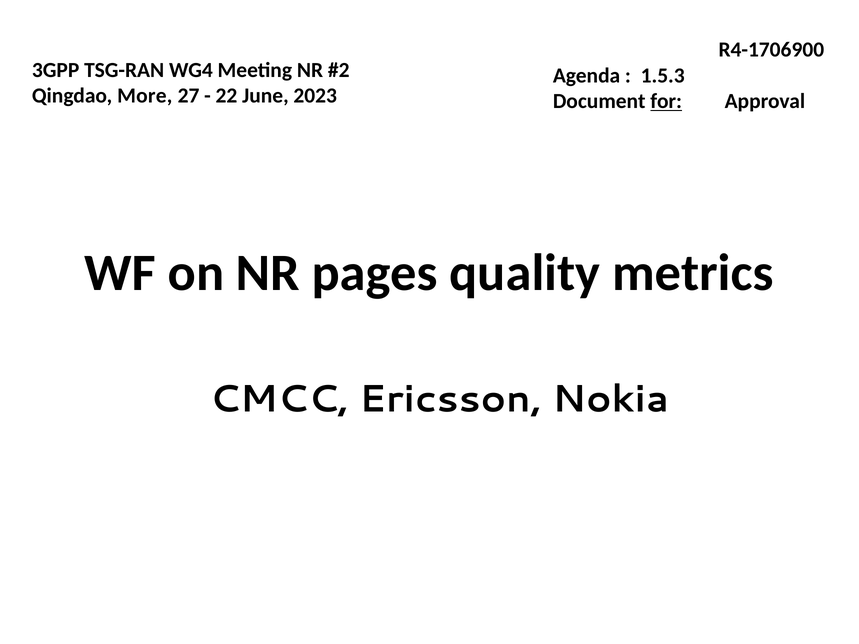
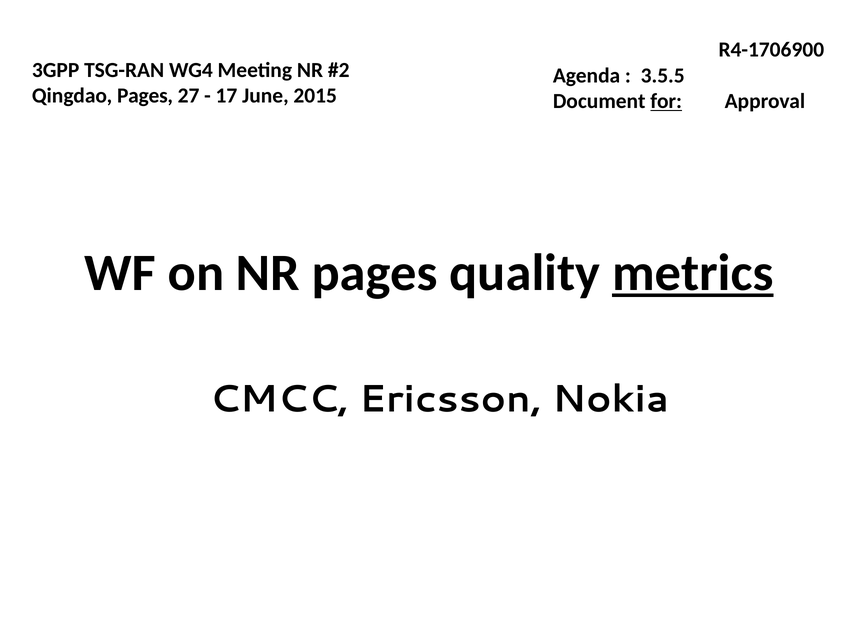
1.5.3: 1.5.3 -> 3.5.5 (663, 76)
Qingdao More: More -> Pages (145, 96)
22: 22 -> 17 (226, 96)
2023: 2023 -> 2015 (315, 96)
metrics underline: none -> present (693, 273)
